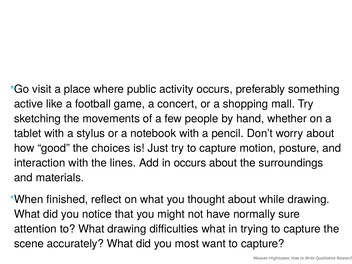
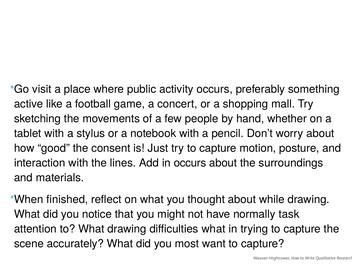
choices: choices -> consent (111, 148)
sure: sure -> task (289, 214)
